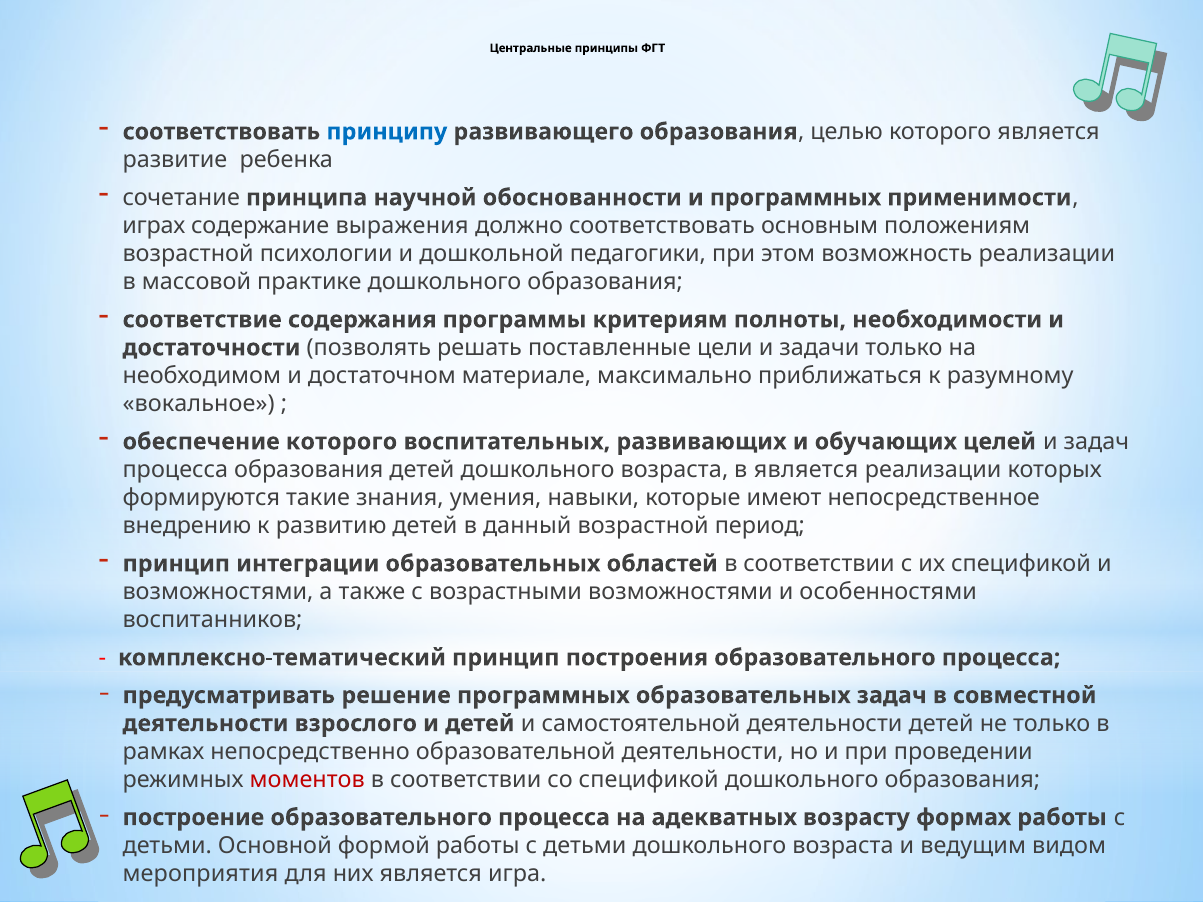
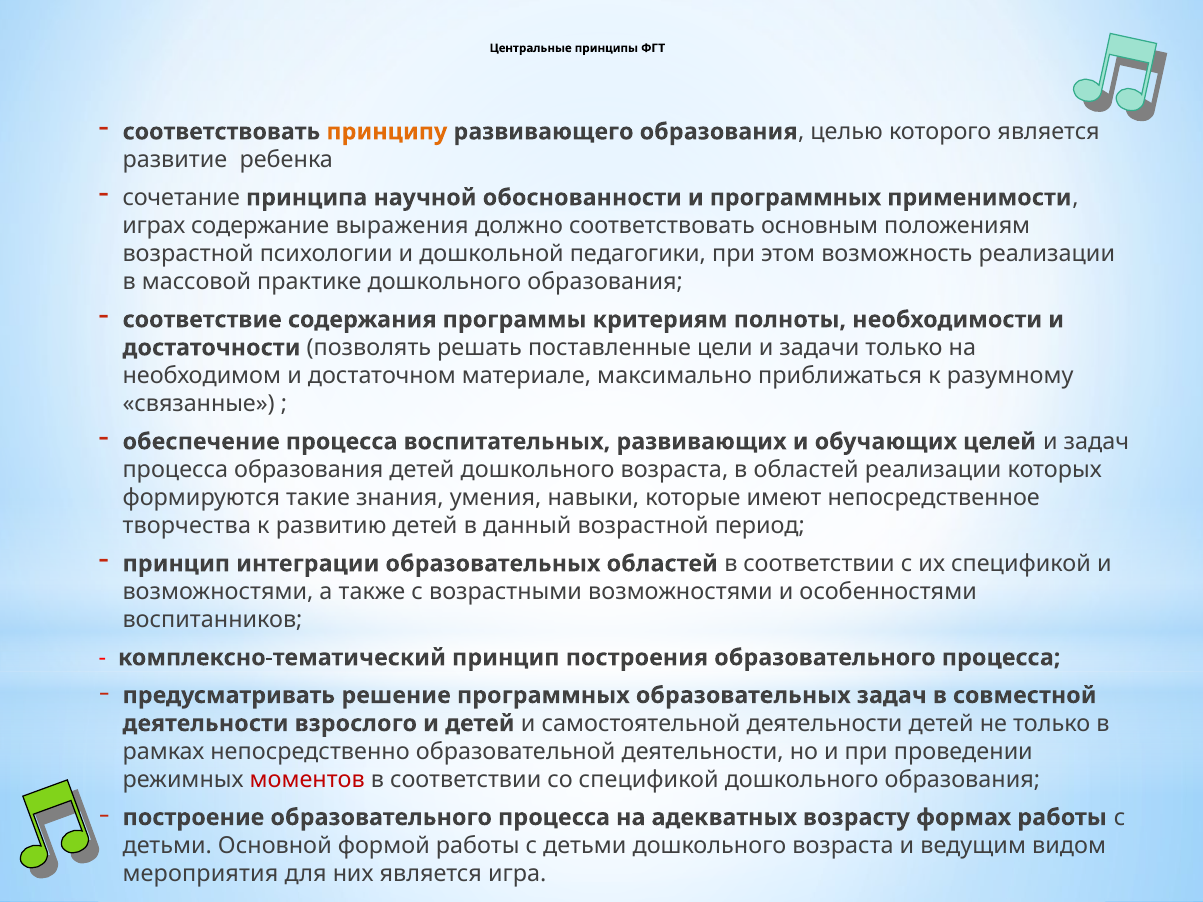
принципу colour: blue -> orange (387, 132)
вокальное: вокальное -> связанные (199, 404)
обеспечение которого: которого -> процесса (342, 442)
в является: является -> областей (806, 470)
внедрению: внедрению -> творчества (187, 526)
